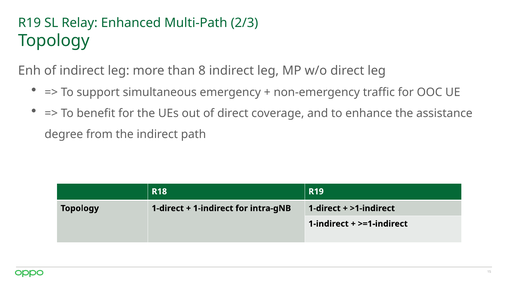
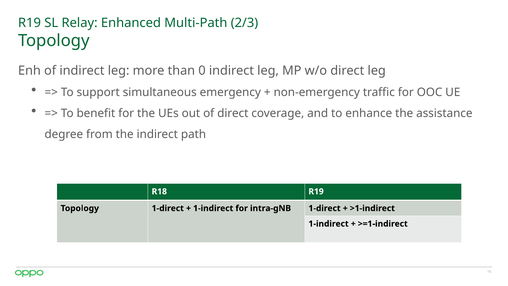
8: 8 -> 0 (202, 71)
